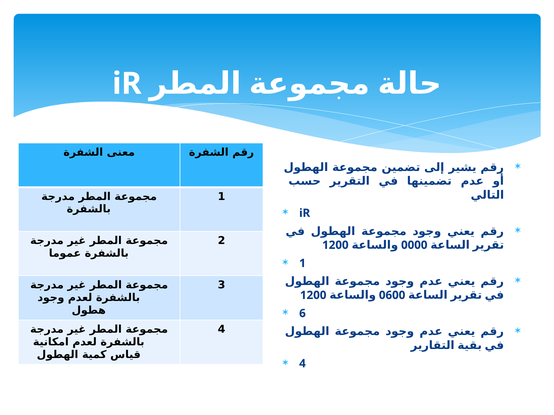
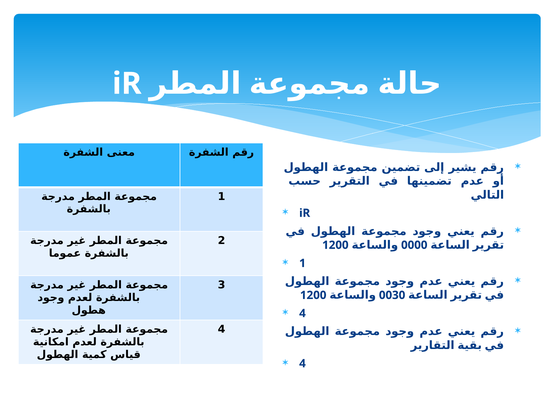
0600: 0600 -> 0030 (392, 296)
6: 6 -> 4 (302, 314)
